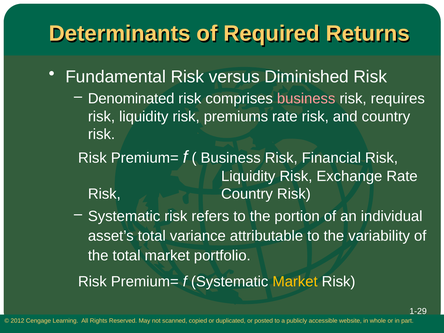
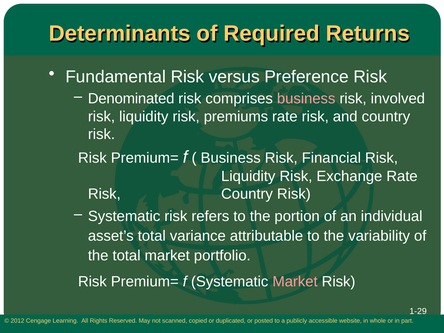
Diminished: Diminished -> Preference (307, 77)
requires: requires -> involved (398, 99)
Market colour: yellow -> pink (295, 282)
